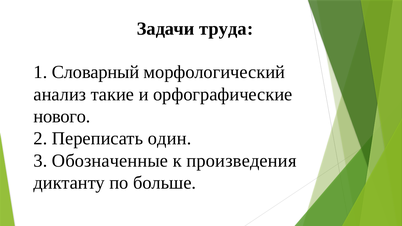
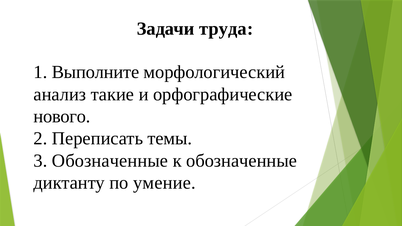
Словарный: Словарный -> Выполните (96, 72)
один: один -> темы (170, 139)
к произведения: произведения -> обозначенные (242, 161)
больше: больше -> умение (165, 183)
